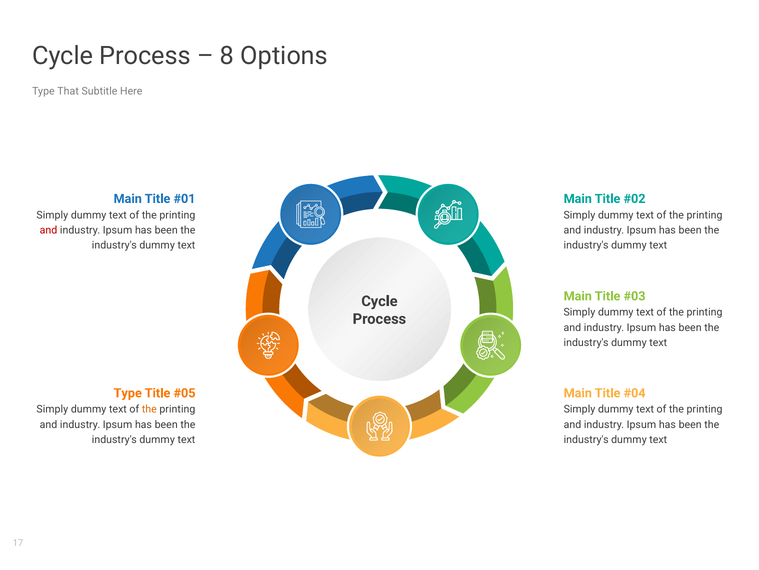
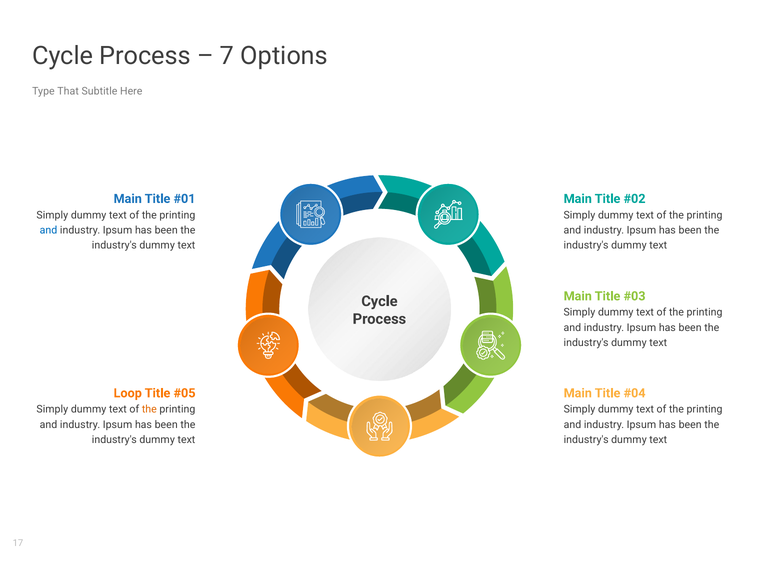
8: 8 -> 7 (227, 56)
and colour: red -> blue (48, 230)
Type: Type -> Loop (128, 393)
